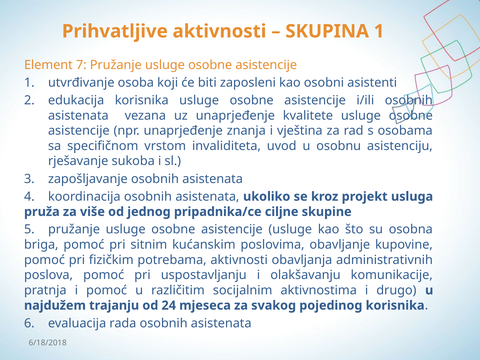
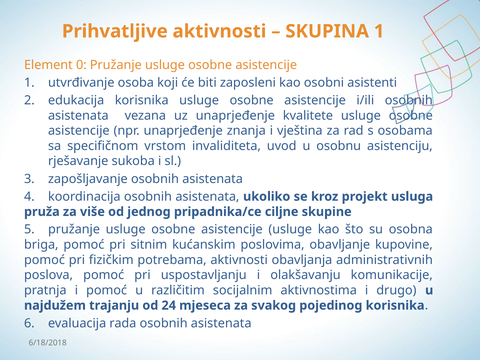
7: 7 -> 0 (81, 65)
